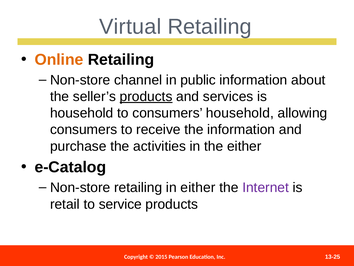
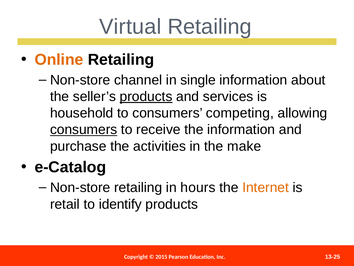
public: public -> single (198, 80)
consumers household: household -> competing (240, 113)
consumers underline: none -> present (84, 129)
the either: either -> make (244, 146)
in either: either -> hours (198, 187)
Internet colour: purple -> orange (266, 187)
service: service -> identify (120, 204)
